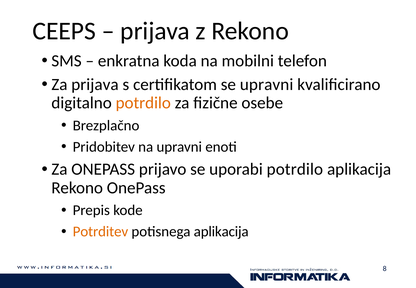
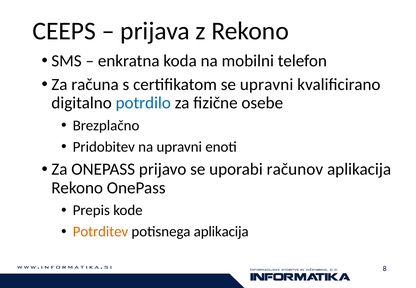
Za prijava: prijava -> računa (95, 84)
potrdilo colour: orange -> blue (143, 103)
uporabi potrdilo: potrdilo -> računov (295, 169)
